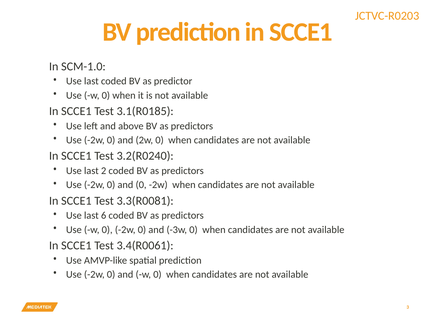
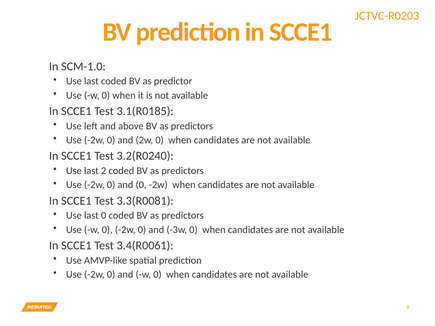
last 6: 6 -> 0 (104, 216)
